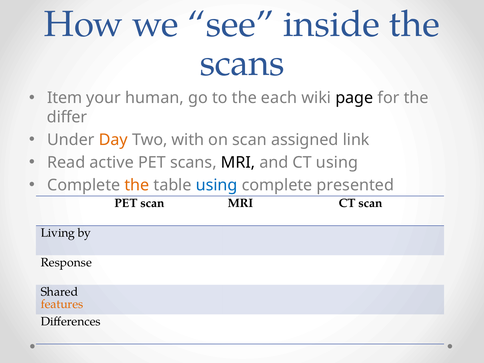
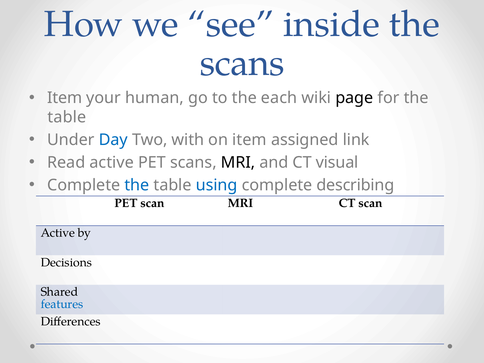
differ: differ -> table (67, 117)
Day colour: orange -> blue (113, 140)
on scan: scan -> item (249, 140)
CT using: using -> visual (337, 162)
the colour: orange -> blue (137, 185)
presented: presented -> describing (355, 185)
Living: Living -> Active (58, 233)
Response: Response -> Decisions (66, 262)
features colour: orange -> blue (62, 304)
